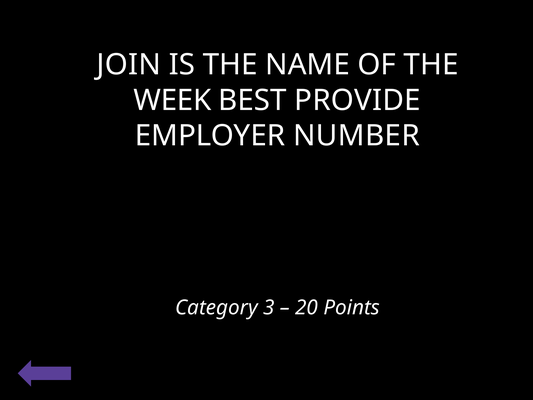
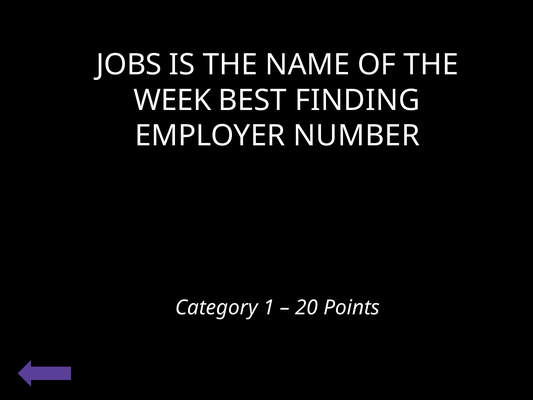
JOIN: JOIN -> JOBS (129, 65)
PROVIDE: PROVIDE -> FINDING (357, 100)
3: 3 -> 1 (269, 307)
